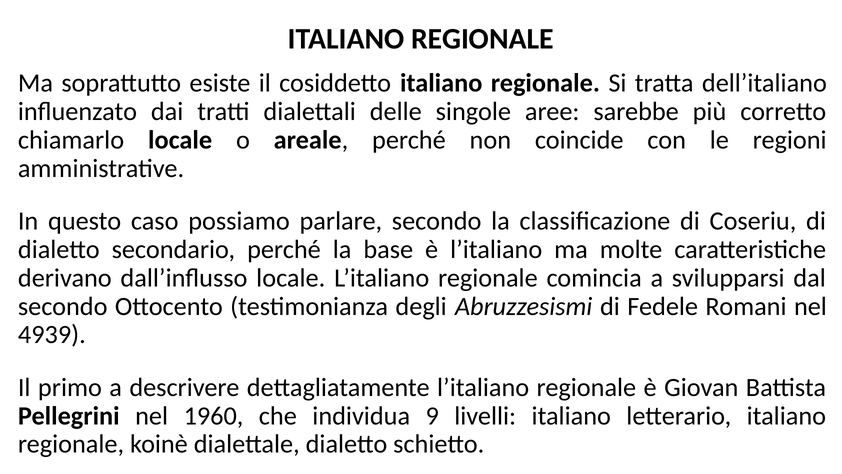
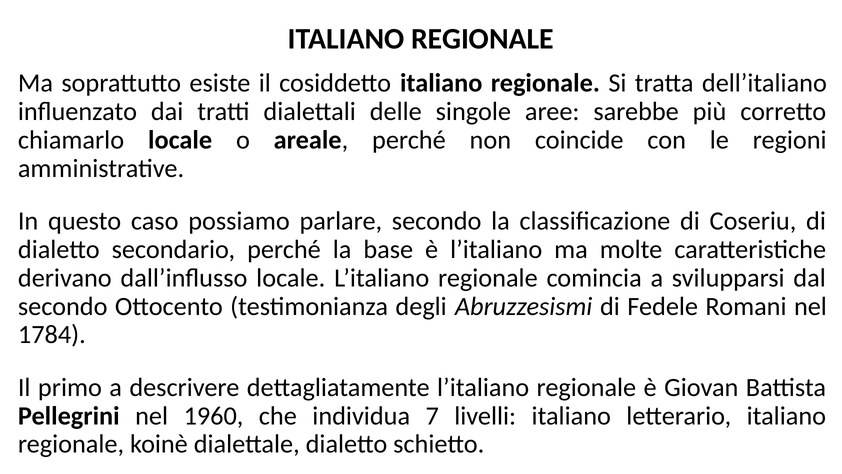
4939: 4939 -> 1784 (52, 335)
9: 9 -> 7 (432, 416)
